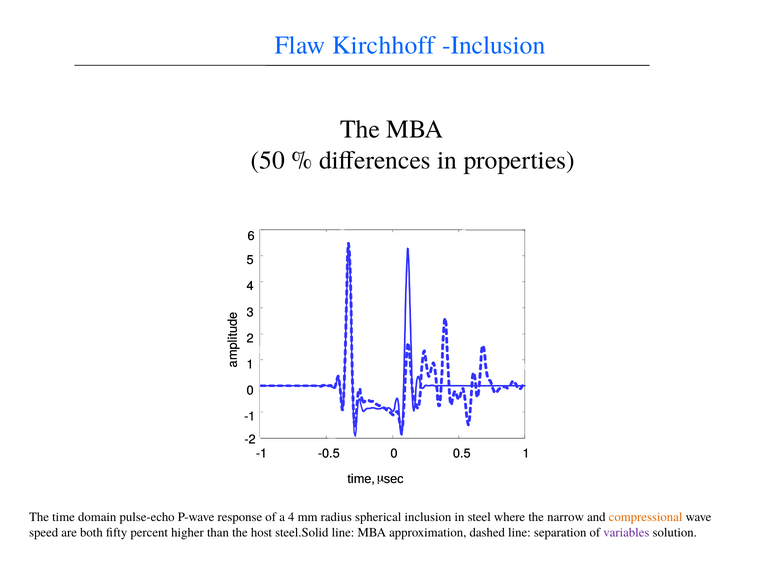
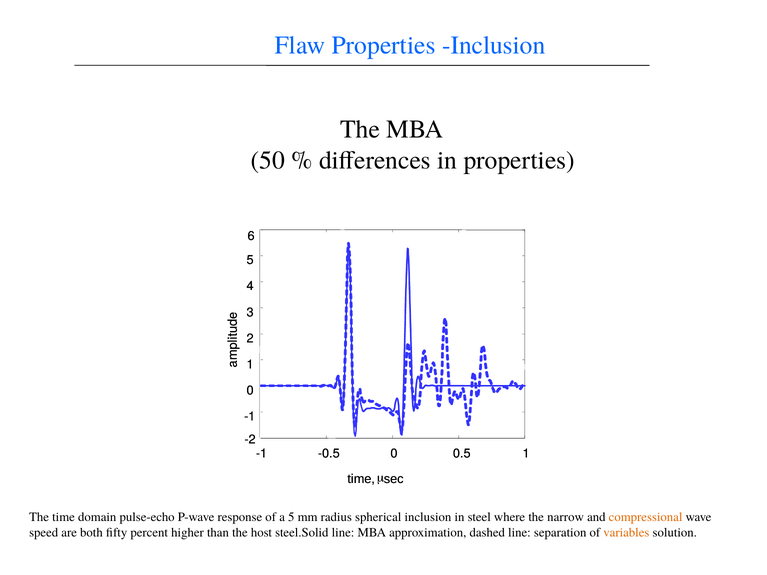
Flaw Kirchhoff: Kirchhoff -> Properties (384, 45)
a 4: 4 -> 5 (291, 517)
variables colour: purple -> orange (626, 533)
